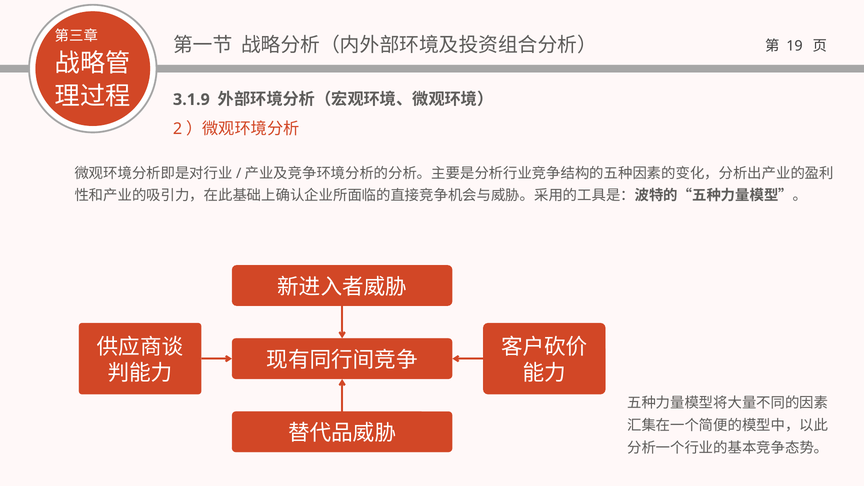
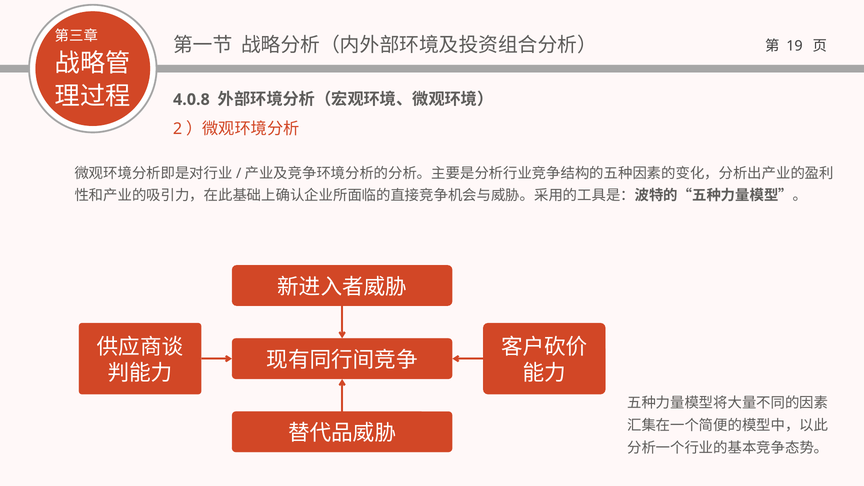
3.1.9: 3.1.9 -> 4.0.8 (191, 100)
